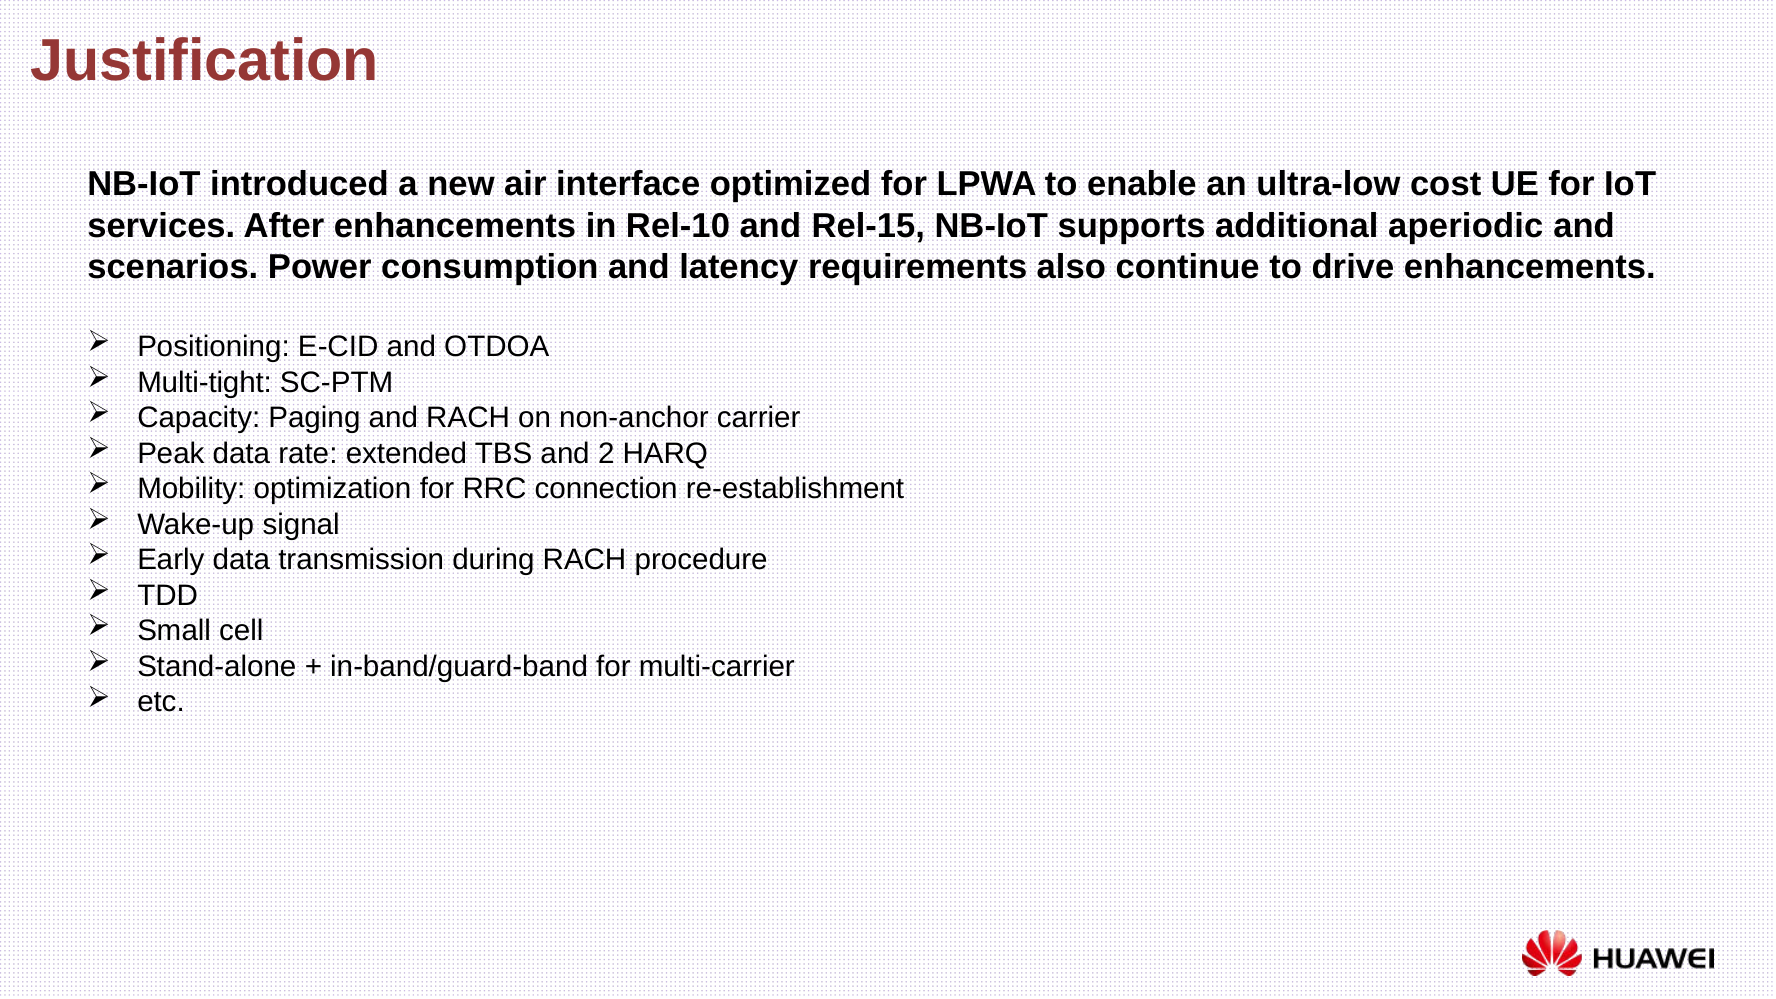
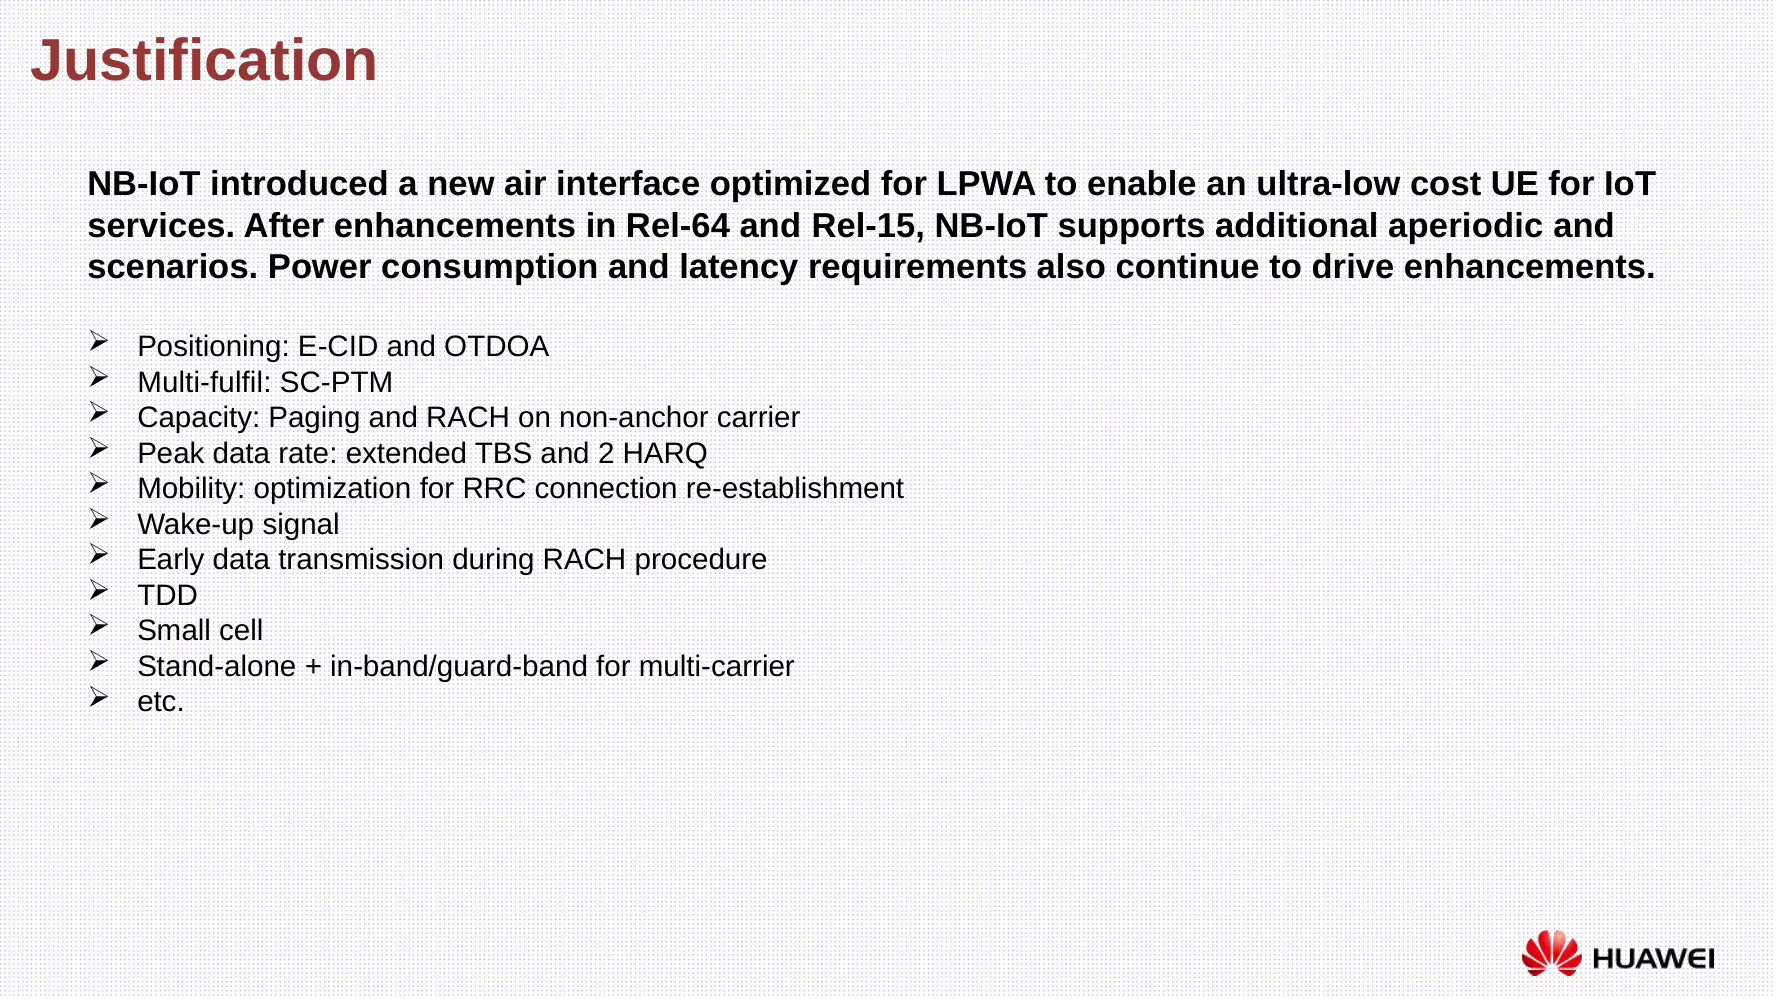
Rel-10: Rel-10 -> Rel-64 (678, 226)
Multi-tight: Multi-tight -> Multi-fulfil (204, 382)
